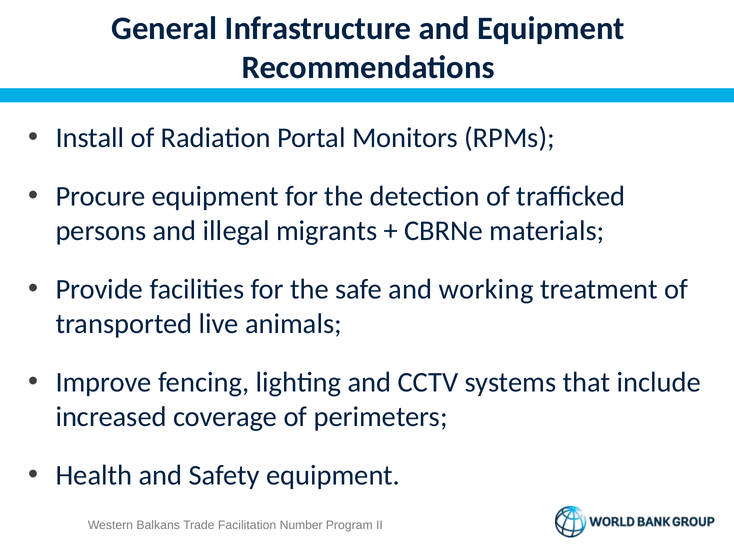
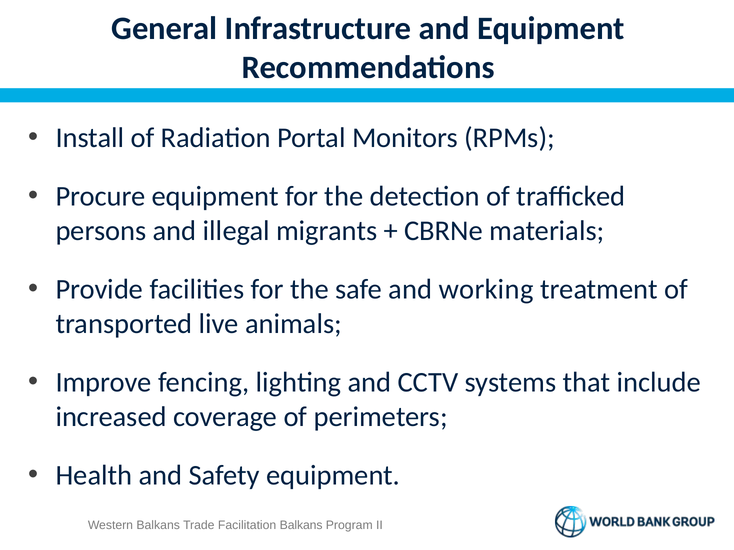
Facilitation Number: Number -> Balkans (301, 526)
